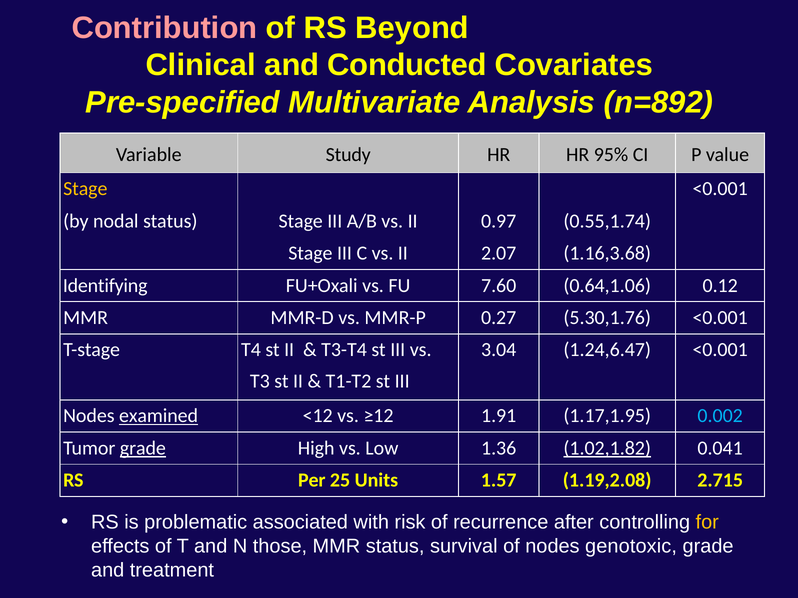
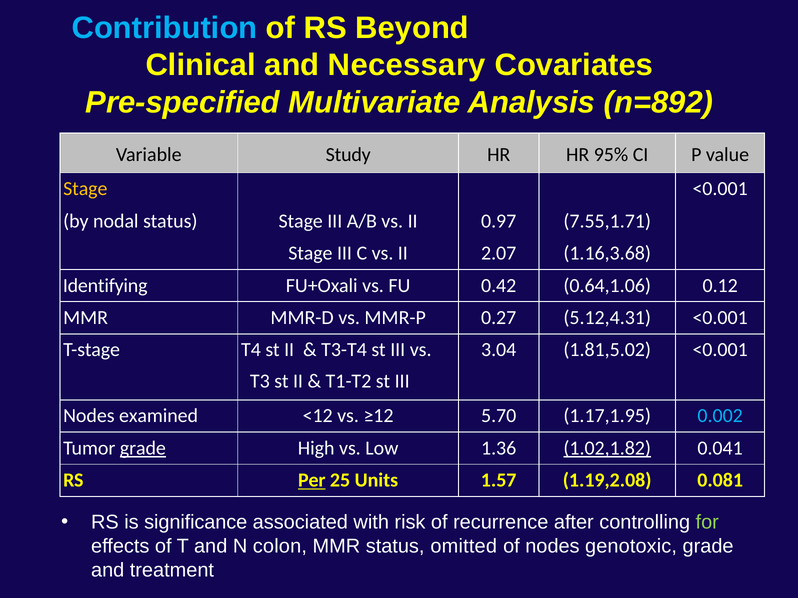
Contribution colour: pink -> light blue (165, 28)
Conducted: Conducted -> Necessary (407, 65)
0.55,1.74: 0.55,1.74 -> 7.55,1.71 (607, 221)
7.60: 7.60 -> 0.42 (499, 286)
5.30,1.76: 5.30,1.76 -> 5.12,4.31 (607, 318)
1.24,6.47: 1.24,6.47 -> 1.81,5.02 (607, 350)
examined underline: present -> none (159, 416)
1.91: 1.91 -> 5.70 (499, 416)
Per underline: none -> present (312, 481)
2.715: 2.715 -> 0.081 (720, 481)
problematic: problematic -> significance (196, 523)
for colour: yellow -> light green (707, 523)
those: those -> colon (280, 547)
survival: survival -> omitted (464, 547)
